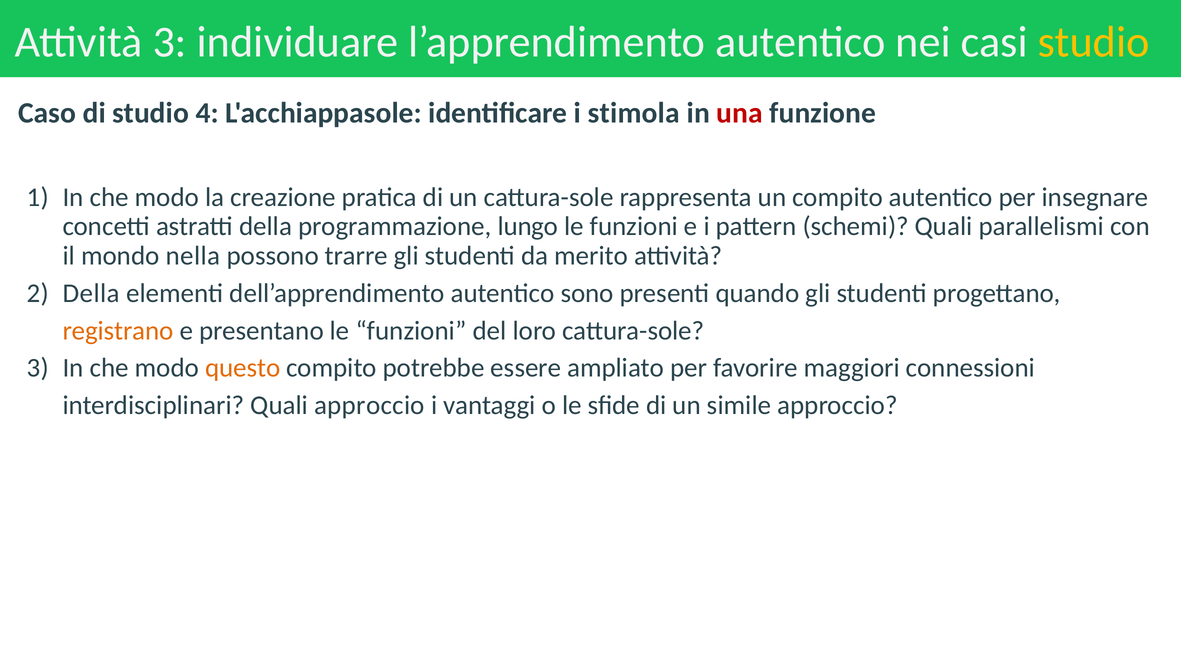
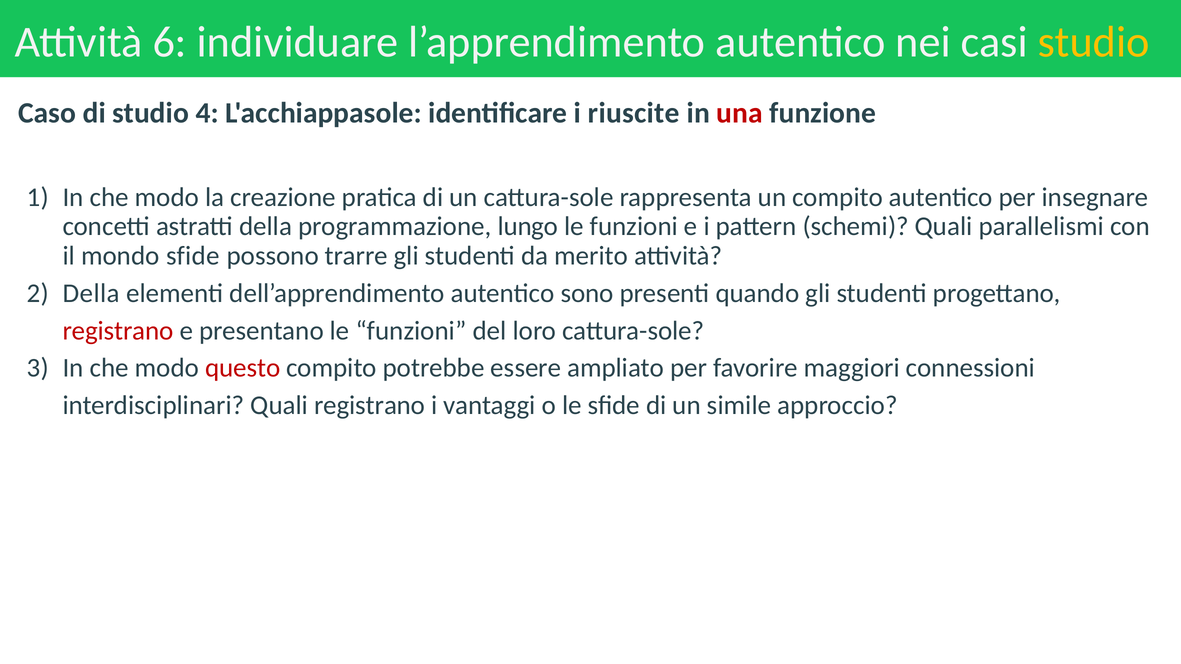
Attività 3: 3 -> 6 (170, 42)
stimola: stimola -> riuscite (634, 113)
mondo nella: nella -> sfide (193, 256)
registrano colour: orange -> red (118, 331)
questo colour: orange -> red (243, 368)
Quali approccio: approccio -> registrano (370, 405)
